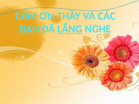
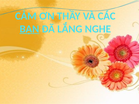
LẮNG underline: present -> none (70, 29)
